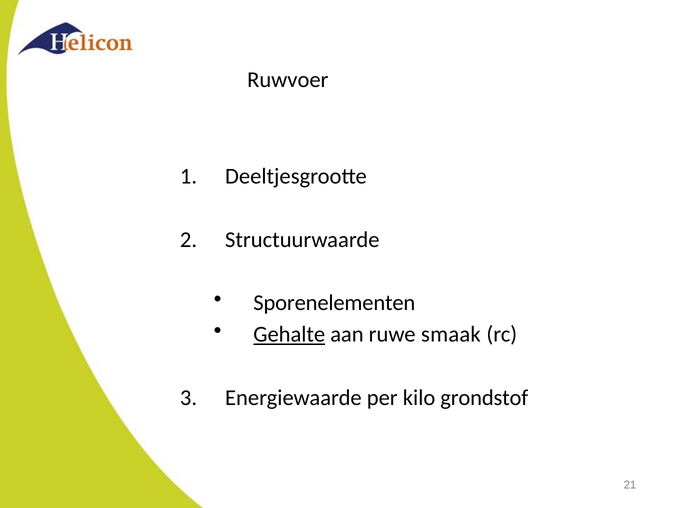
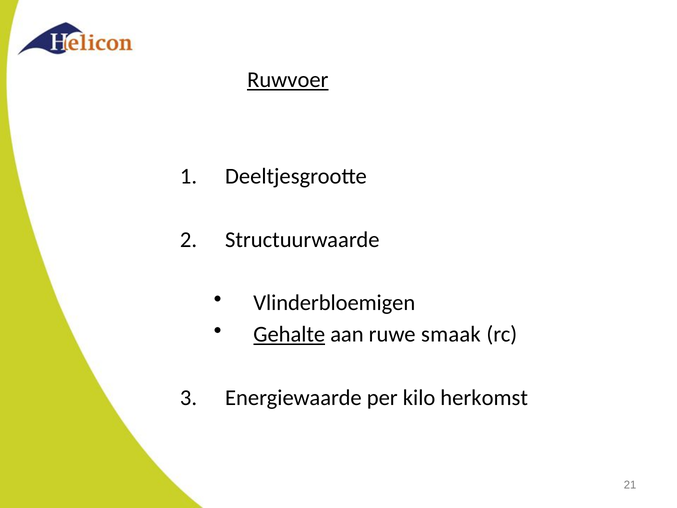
Ruwvoer underline: none -> present (288, 80)
Sporenelementen: Sporenelementen -> Vlinderbloemigen (334, 303)
grondstof: grondstof -> herkomst (484, 398)
